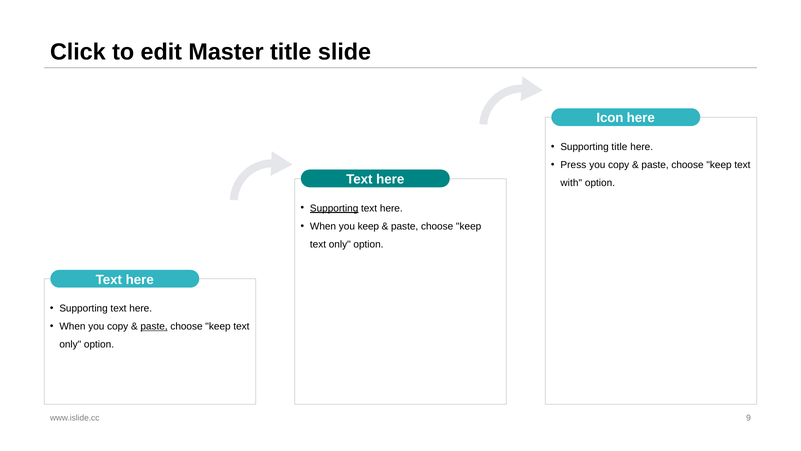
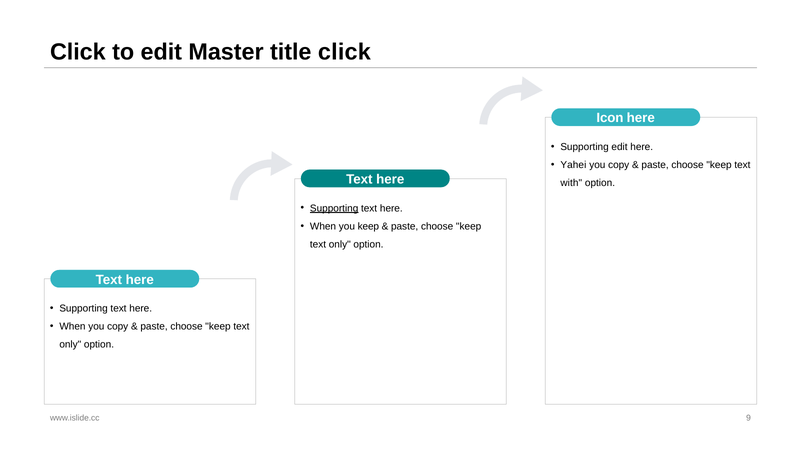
title slide: slide -> click (344, 52)
Supporting title: title -> edit (619, 147)
Press: Press -> Yahei (573, 165)
paste underline: present -> none (154, 326)
